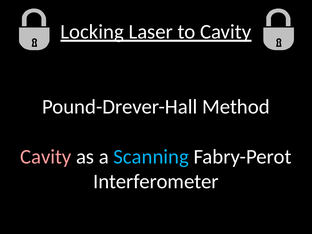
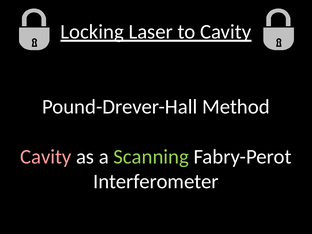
Scanning colour: light blue -> light green (151, 157)
